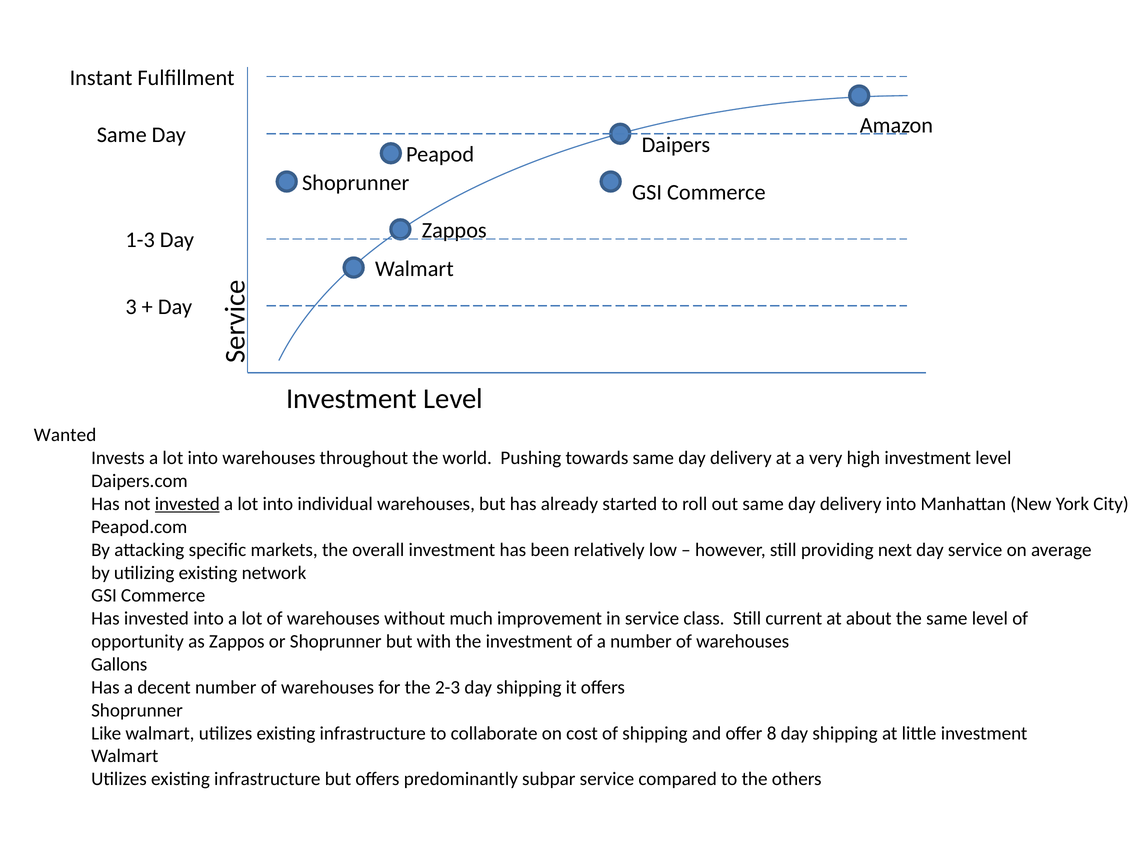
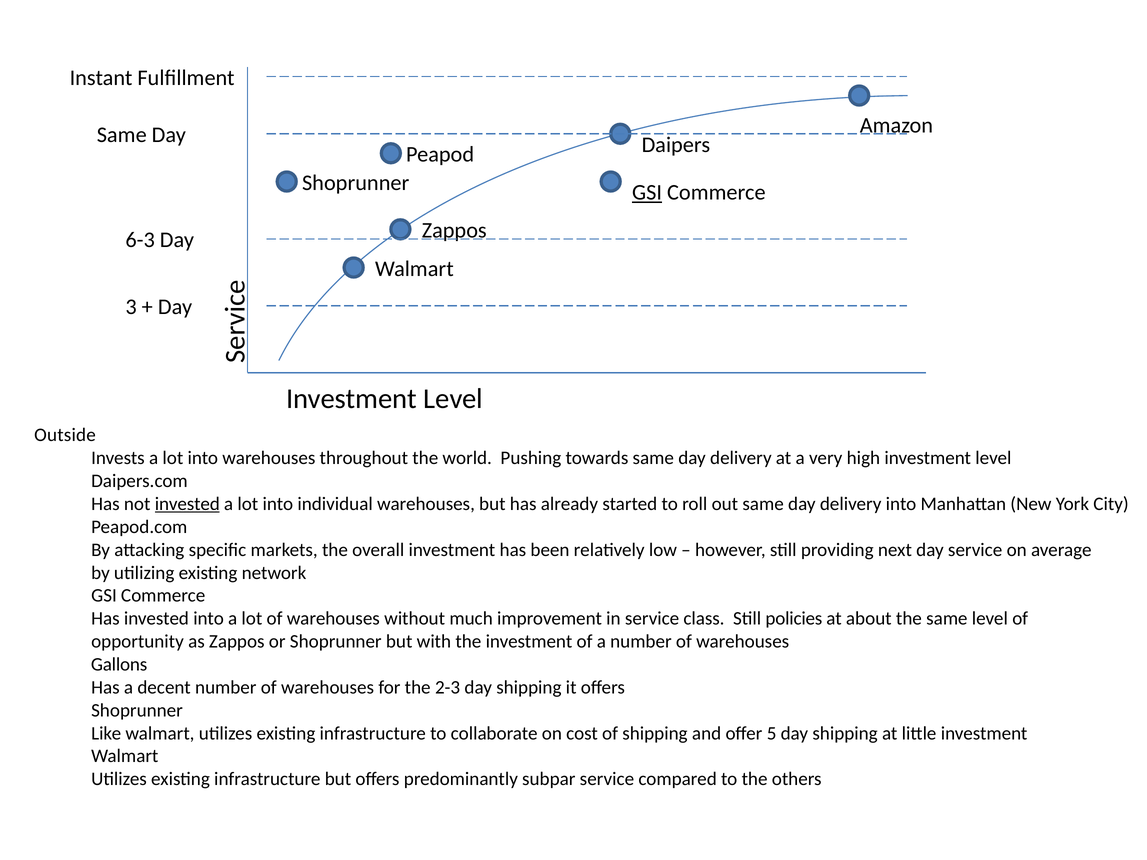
GSI underline: none -> present (647, 193)
1-3: 1-3 -> 6-3 (140, 240)
Wanted: Wanted -> Outside (65, 435)
current: current -> policies (794, 619)
8: 8 -> 5 (772, 733)
